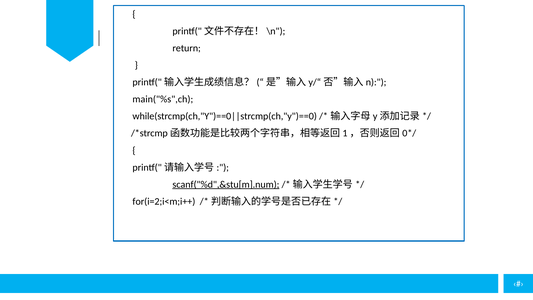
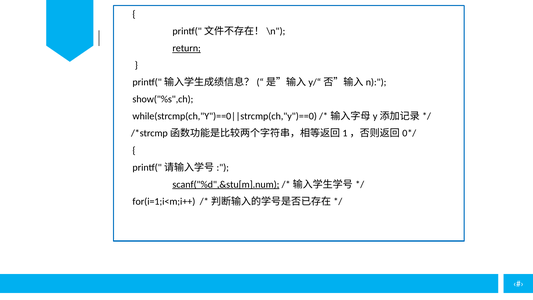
return underline: none -> present (187, 48)
main("%s",ch: main("%s",ch -> show("%s",ch (163, 99)
for(i=2;i<m;i++: for(i=2;i<m;i++ -> for(i=1;i<m;i++ (164, 201)
